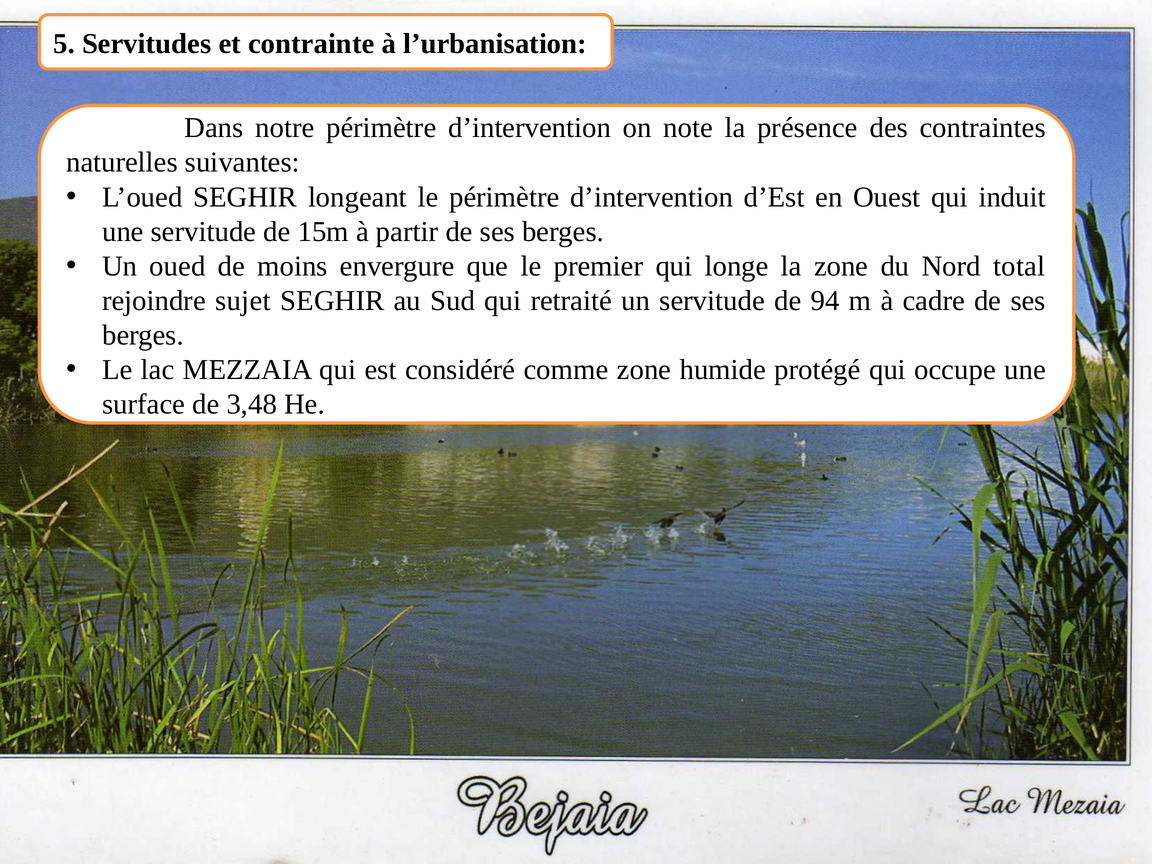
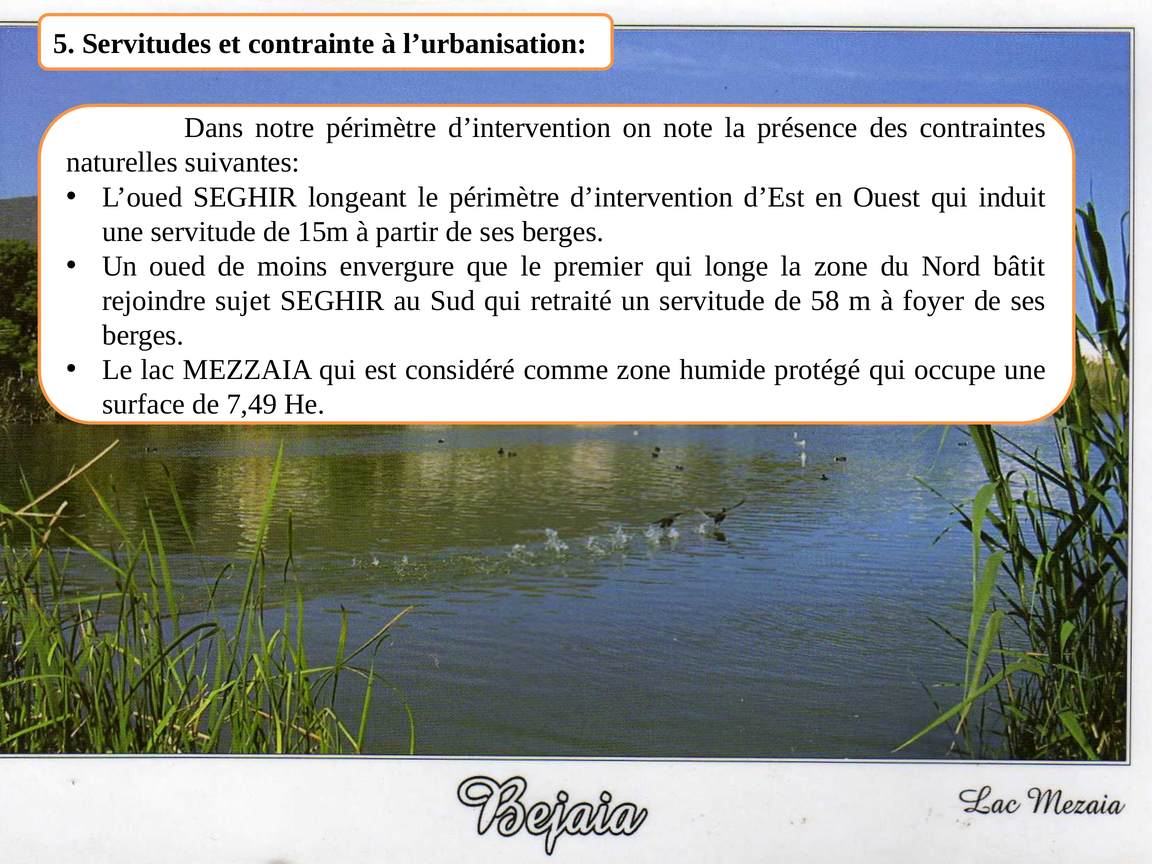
total: total -> bâtit (1019, 266)
94: 94 -> 58 (825, 301)
cadre: cadre -> foyer (934, 301)
3,48: 3,48 -> 7,49 (252, 404)
